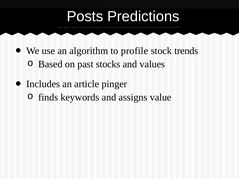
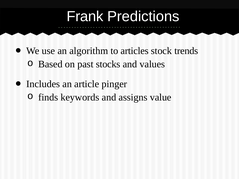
Posts: Posts -> Frank (85, 16)
profile: profile -> articles (135, 51)
